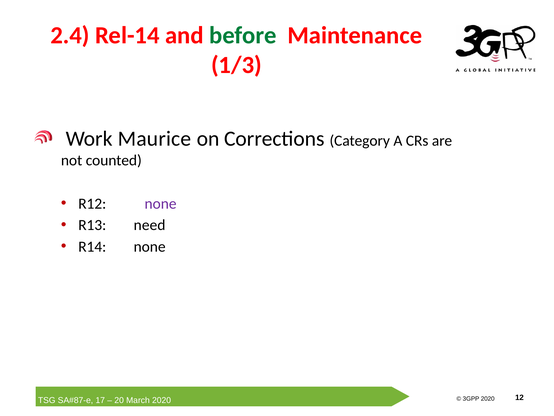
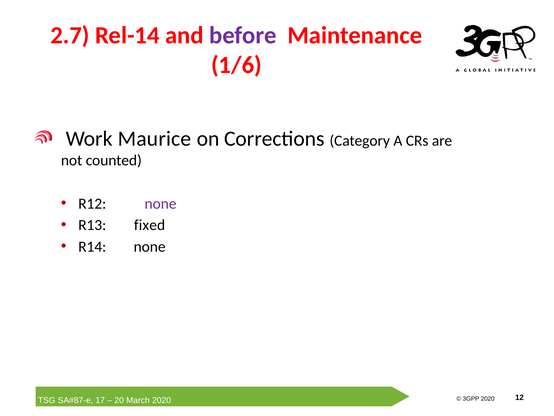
2.4: 2.4 -> 2.7 (70, 35)
before colour: green -> purple (243, 35)
1/3: 1/3 -> 1/6 (236, 65)
need: need -> fixed (150, 225)
